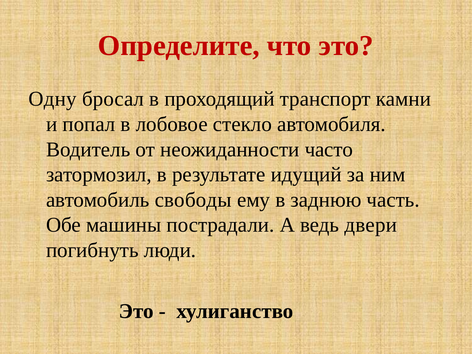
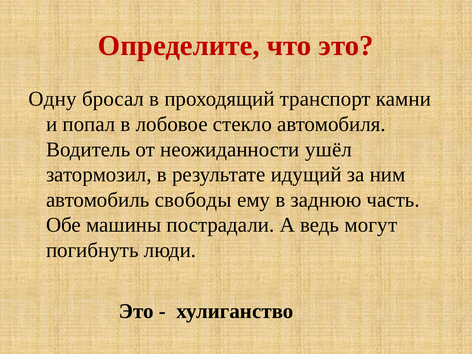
часто: часто -> ушёл (329, 149)
двери: двери -> могут (371, 225)
